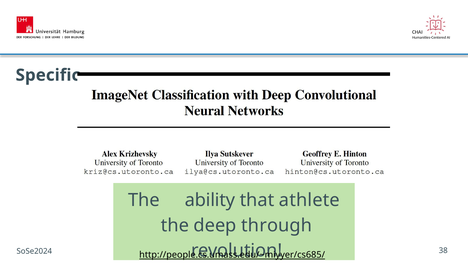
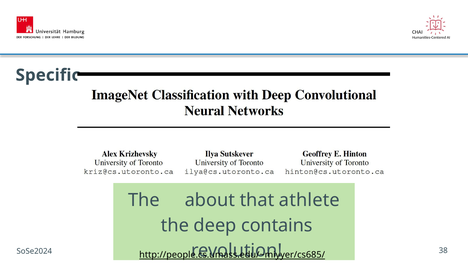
ability: ability -> about (210, 200)
through: through -> contains (277, 226)
